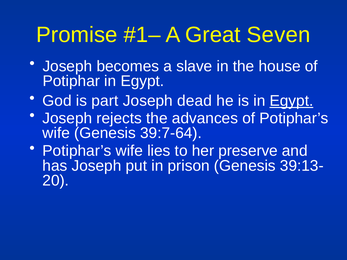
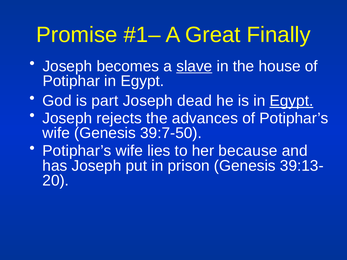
Seven: Seven -> Finally (279, 35)
slave underline: none -> present (194, 66)
39:7-64: 39:7-64 -> 39:7-50 (171, 133)
preserve: preserve -> because (248, 151)
